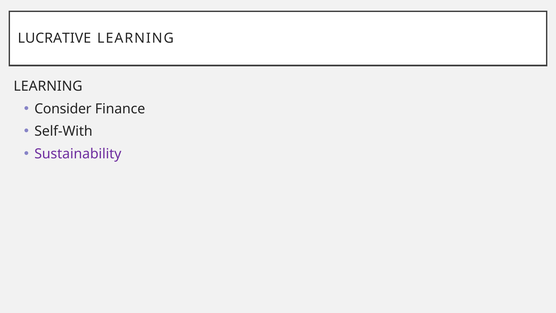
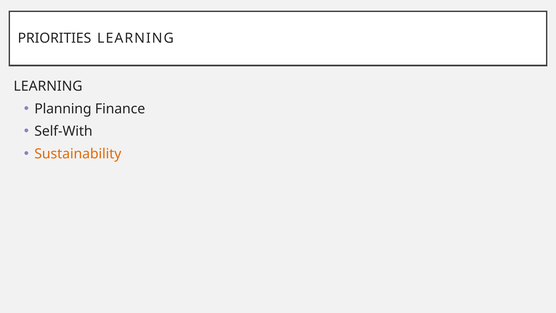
LUCRATIVE: LUCRATIVE -> PRIORITIES (54, 38)
Consider: Consider -> Planning (63, 109)
Sustainability colour: purple -> orange (78, 154)
